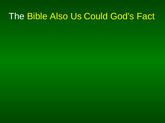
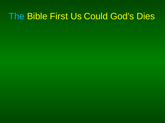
The colour: white -> light blue (17, 16)
Also: Also -> First (59, 16)
Fact: Fact -> Dies (146, 16)
